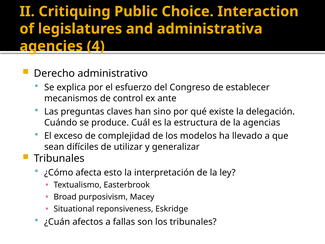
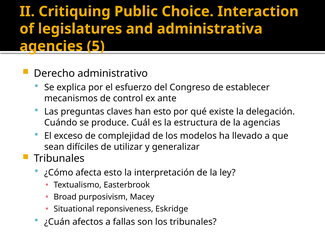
4: 4 -> 5 (96, 46)
han sino: sino -> esto (162, 112)
